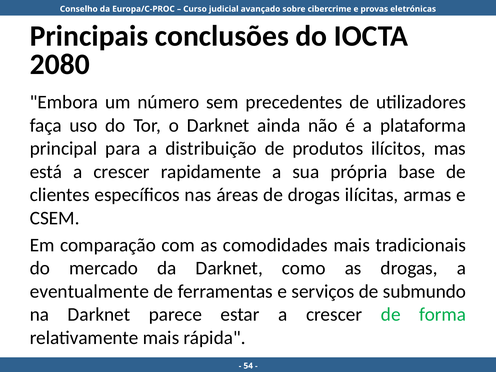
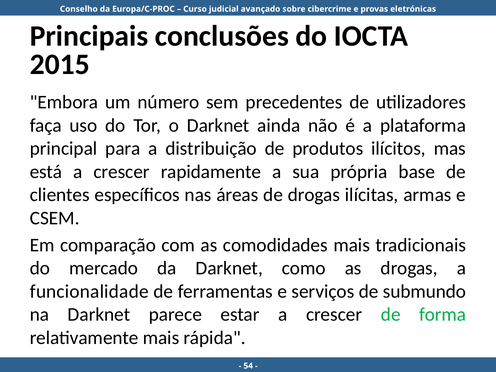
2080: 2080 -> 2015 (60, 65)
eventualmente: eventualmente -> funcionalidade (89, 291)
